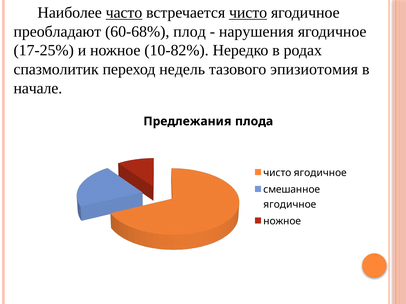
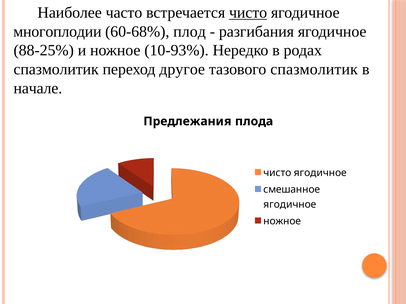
часто underline: present -> none (124, 13)
преобладают: преобладают -> многоплодии (57, 32)
нарушения: нарушения -> разгибания (256, 32)
17-25%: 17-25% -> 88-25% (44, 50)
10-82%: 10-82% -> 10-93% (177, 50)
недель: недель -> другое (182, 69)
тазового эпизиотомия: эпизиотомия -> спазмолитик (314, 69)
